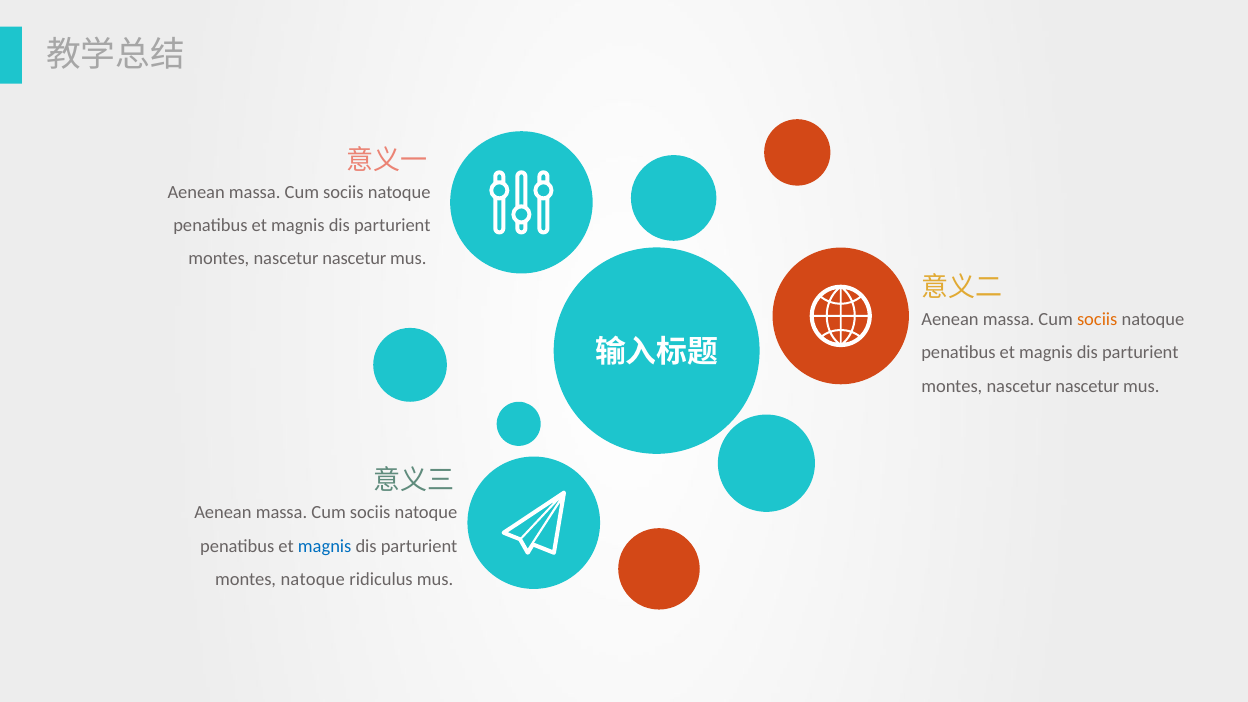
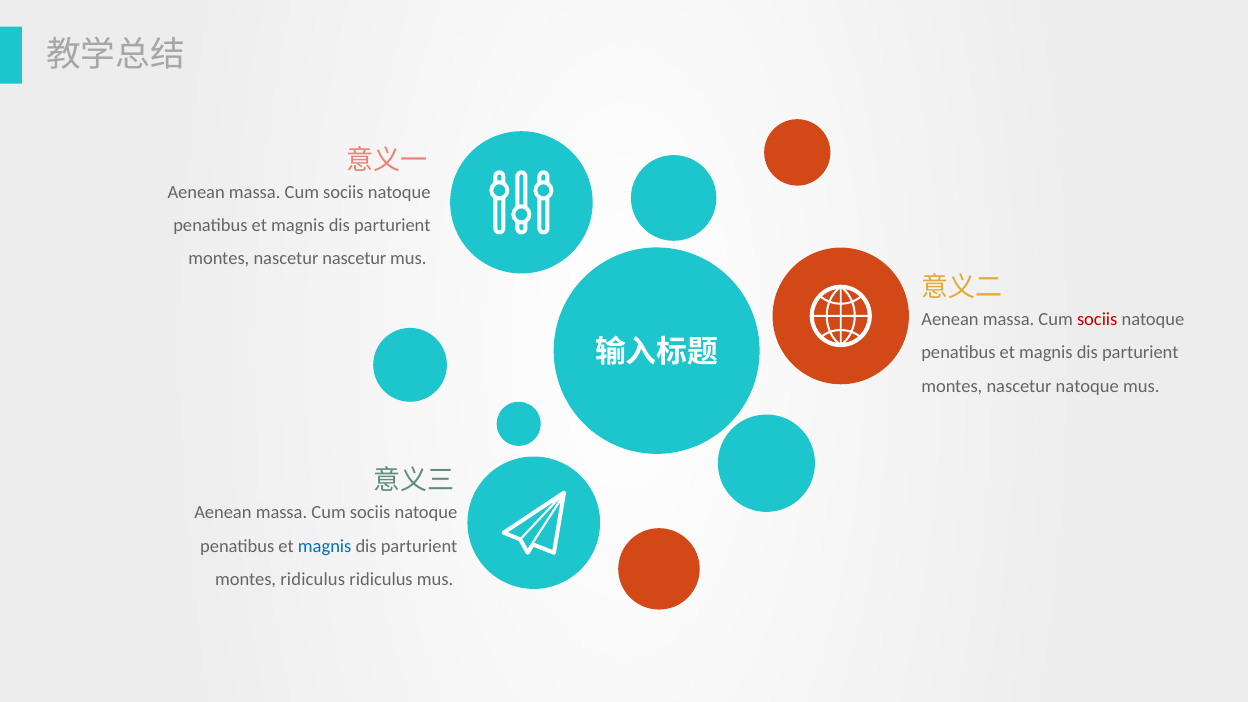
sociis colour: orange -> red (1097, 320)
nascetur: nascetur -> natoque (1087, 386)
montes natoque: natoque -> ridiculus (313, 579)
